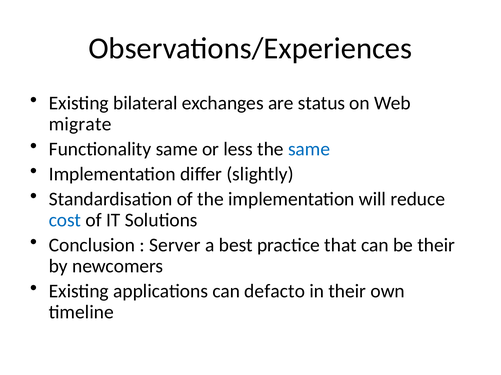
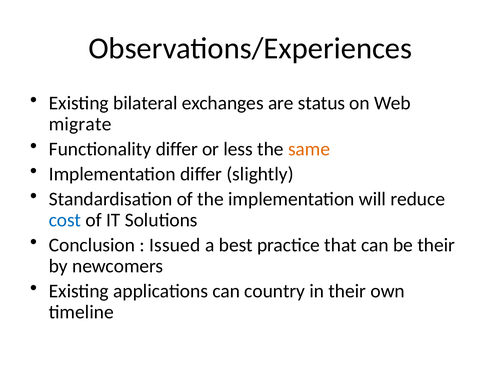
Functionality same: same -> differ (177, 149)
same colour: blue -> orange (309, 149)
Server: Server -> Issued (175, 246)
defacto: defacto -> country (275, 292)
